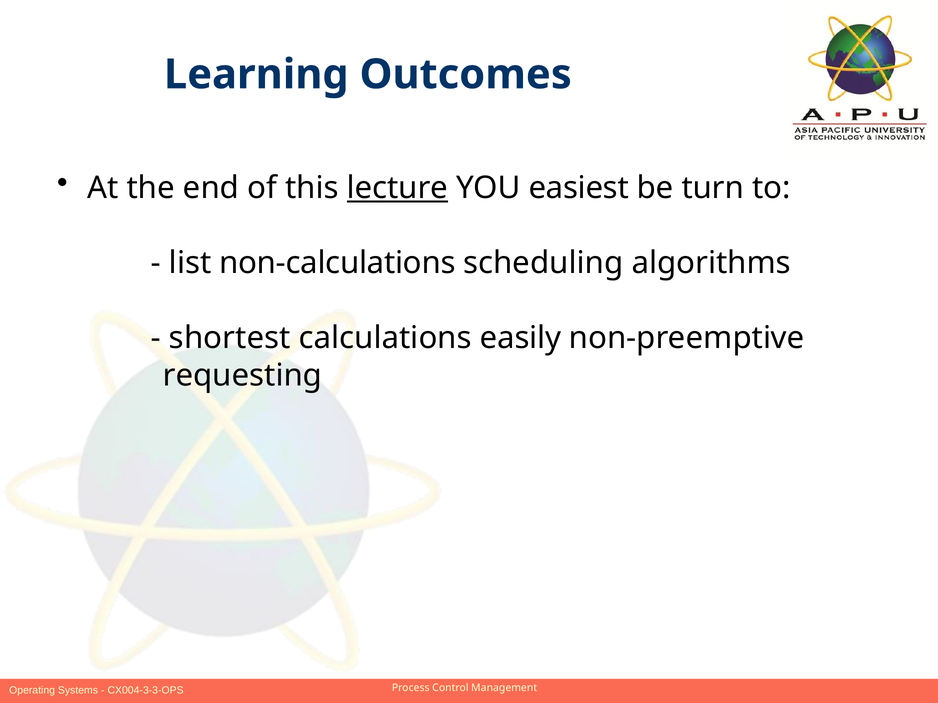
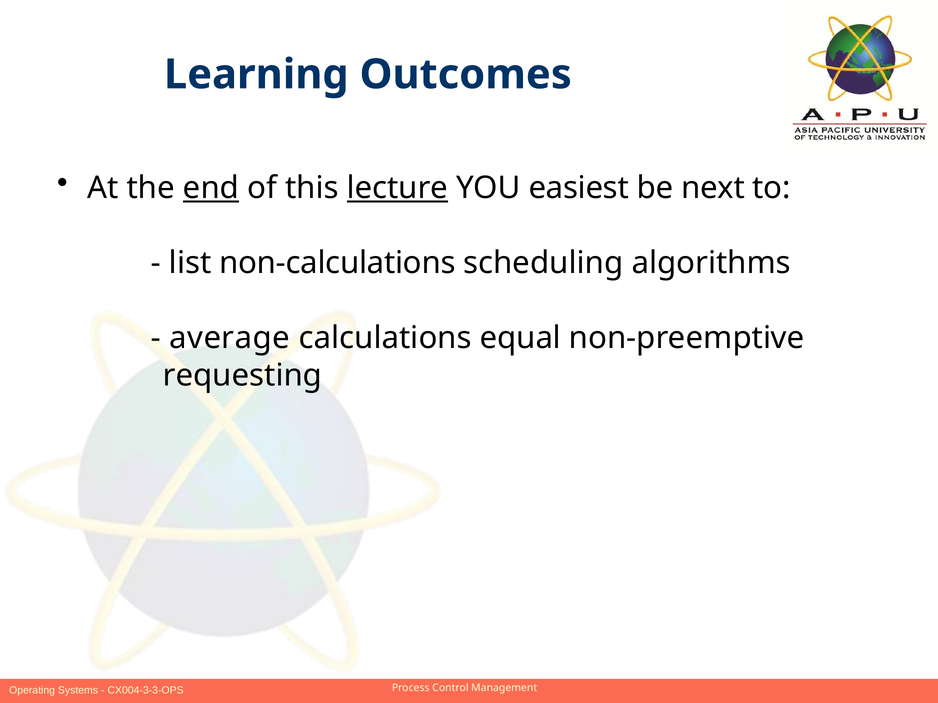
end underline: none -> present (211, 188)
turn: turn -> next (713, 188)
shortest: shortest -> average (230, 338)
easily: easily -> equal (520, 338)
